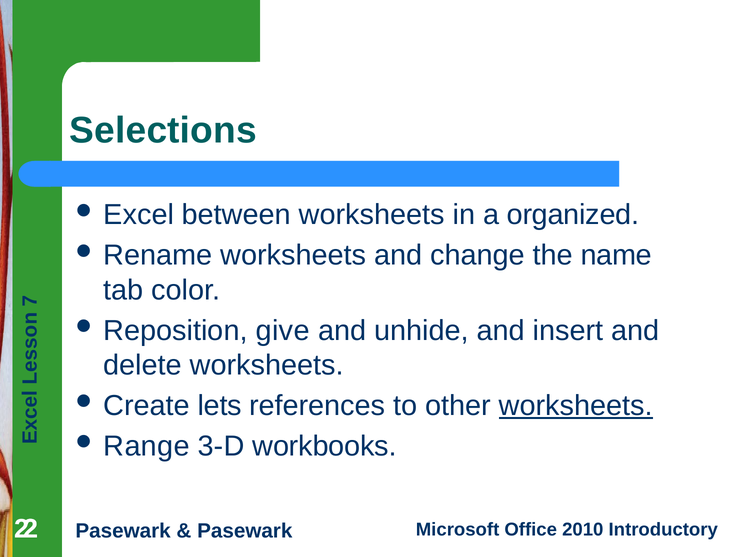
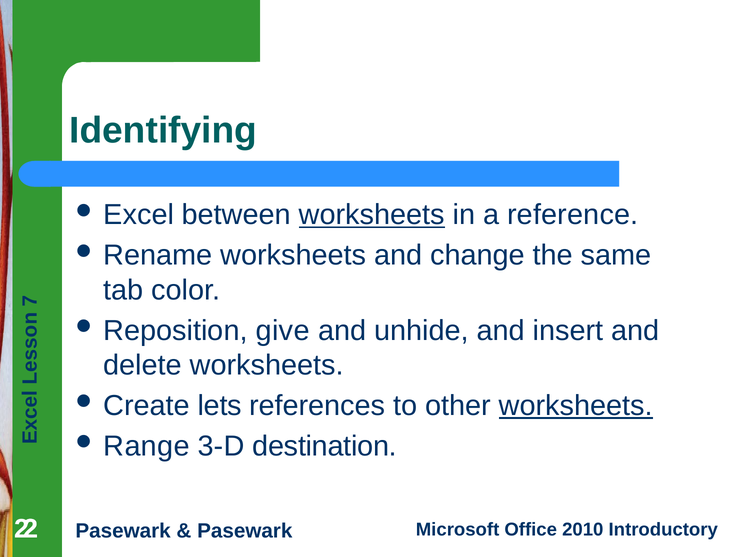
Selections: Selections -> Identifying (163, 131)
worksheets underline: none -> present (372, 215)
organized: organized -> reference (573, 215)
name: name -> same (616, 256)
workbooks: workbooks -> destination (325, 446)
